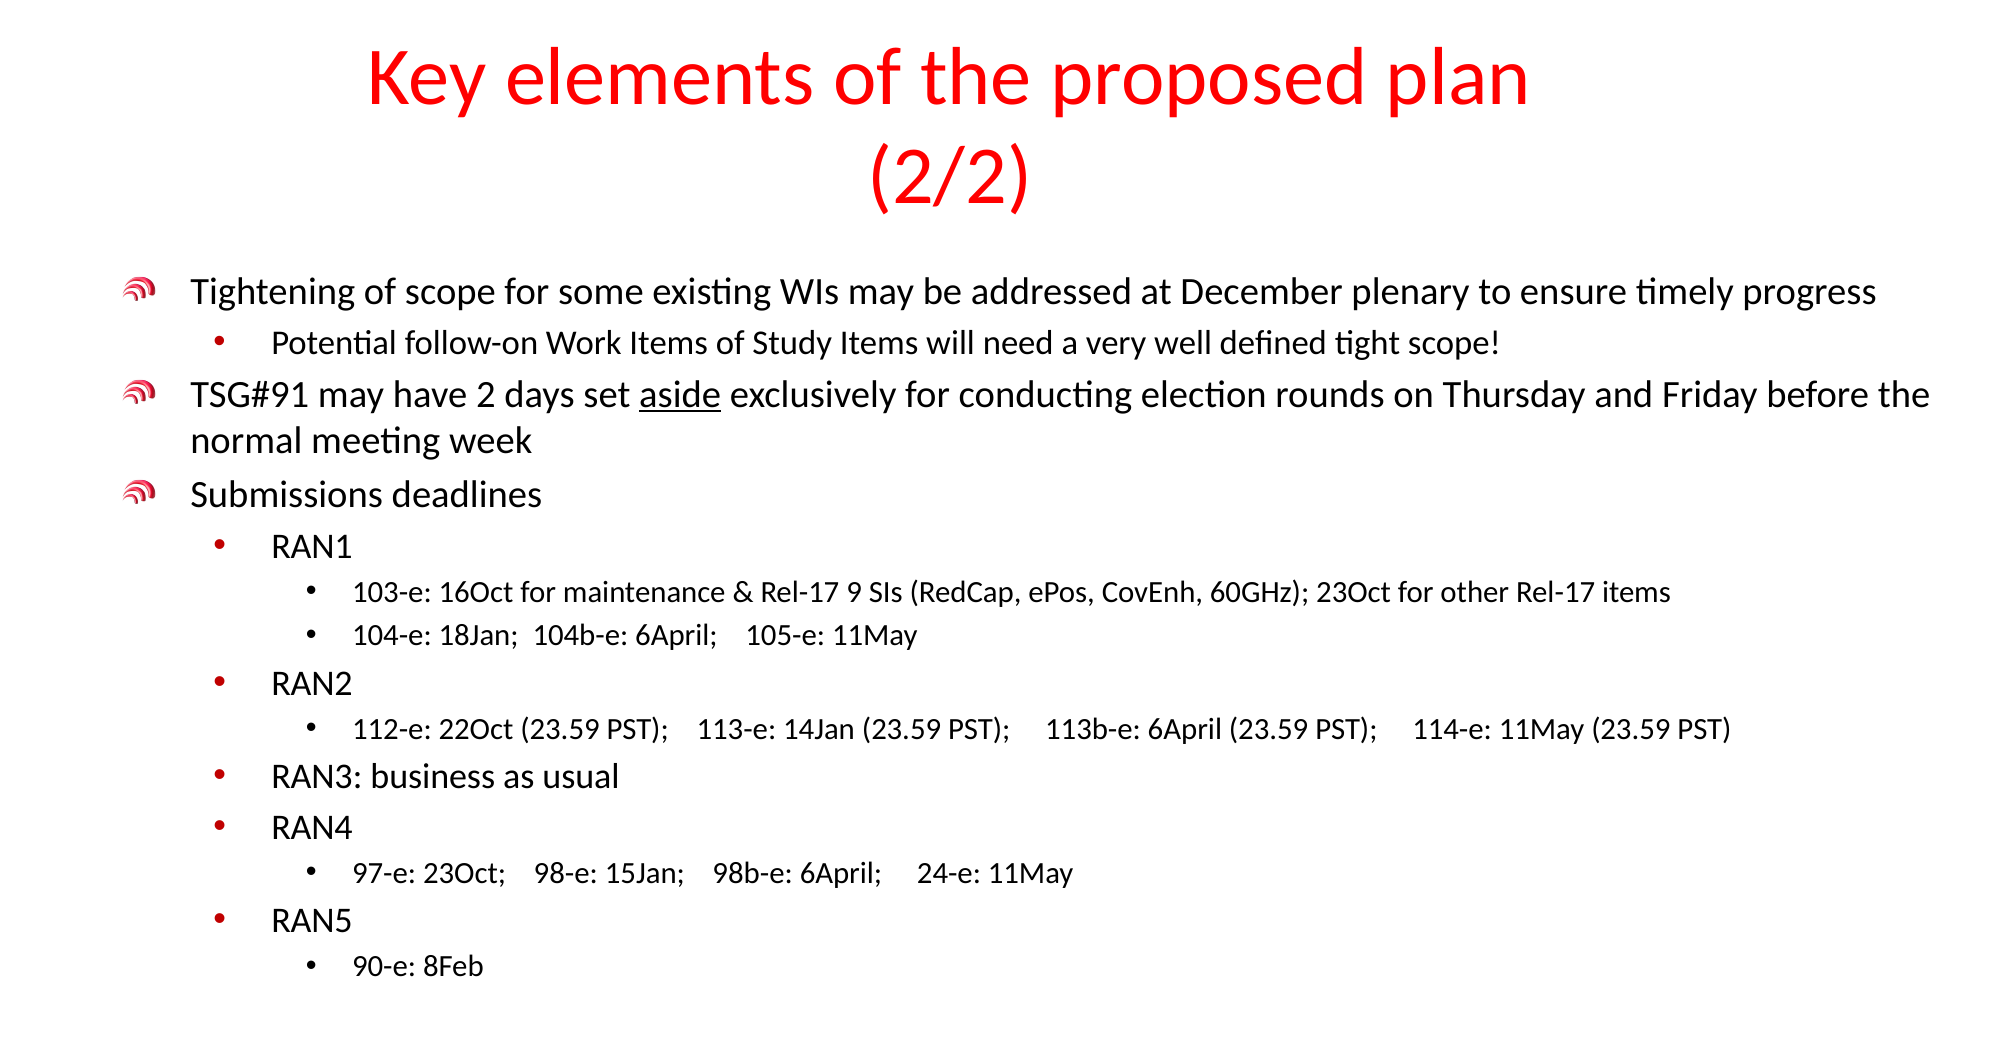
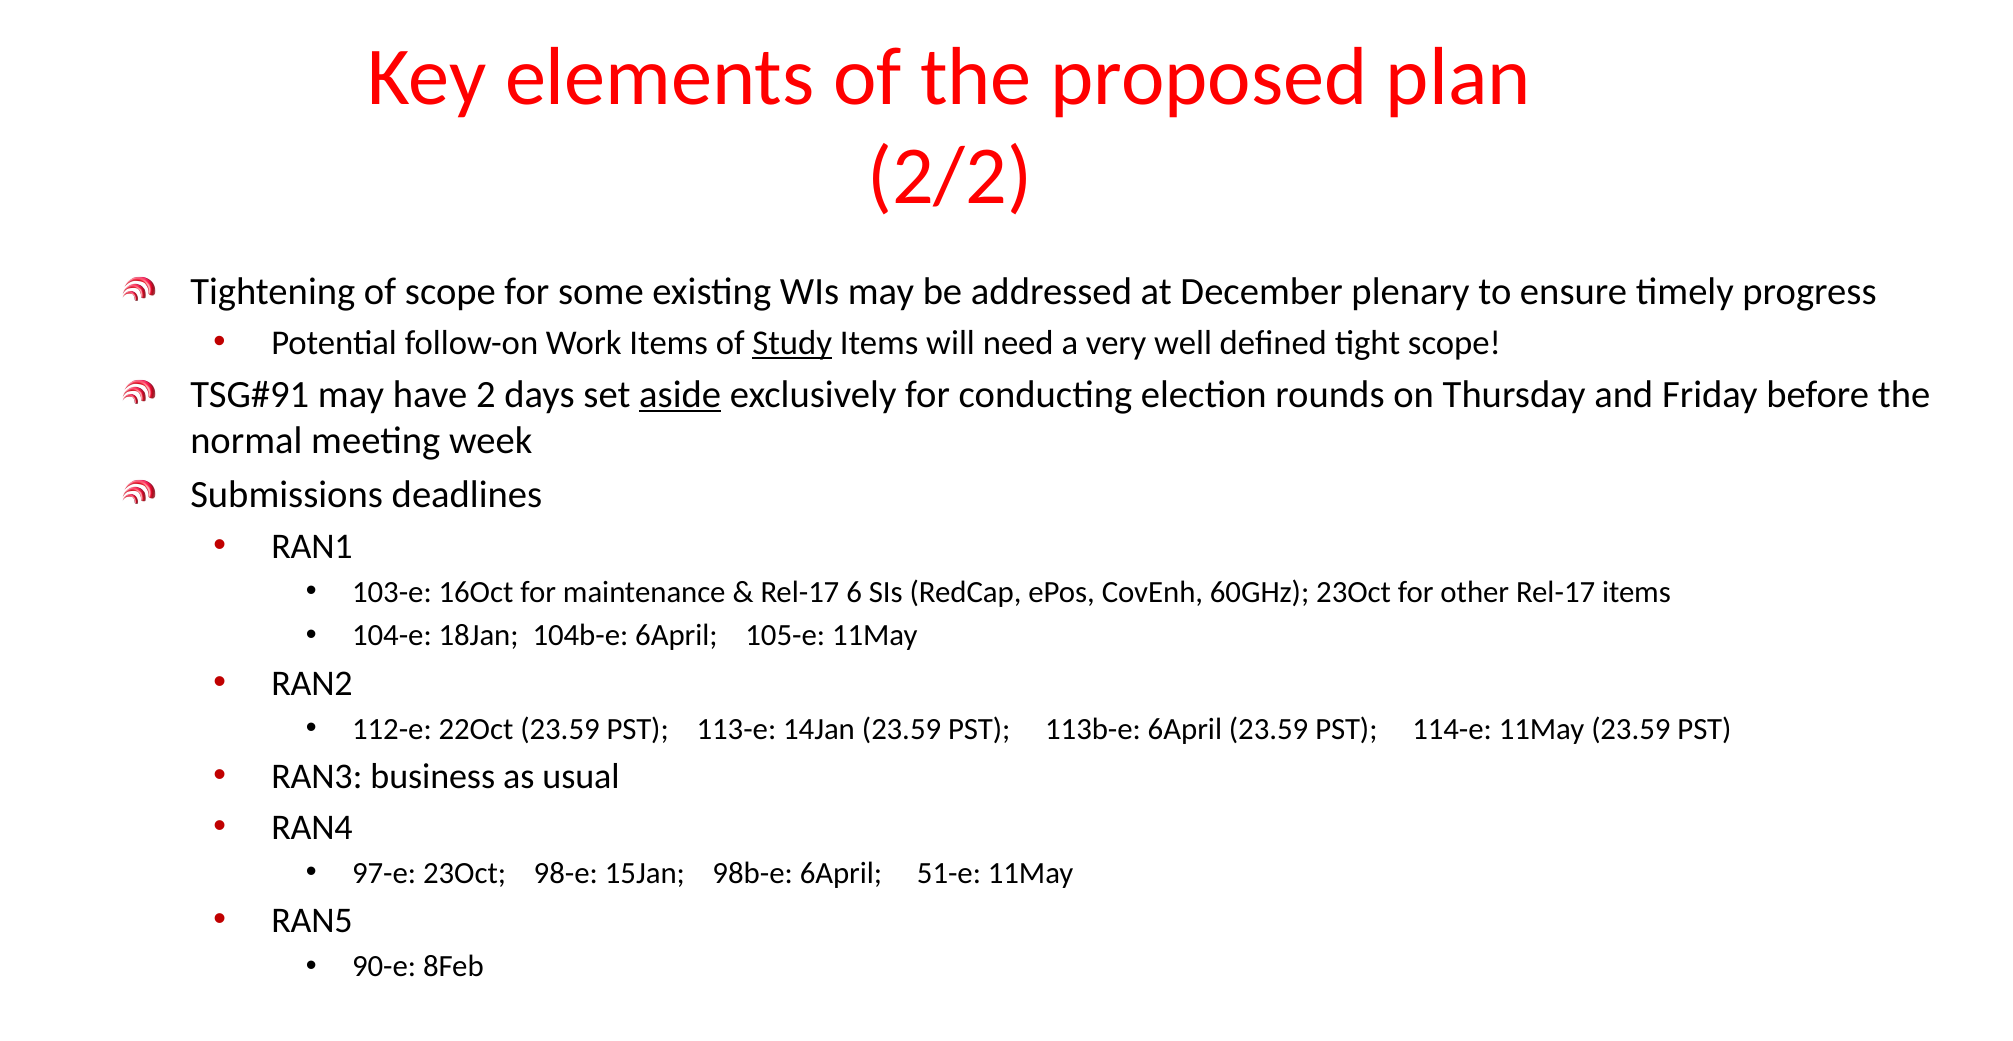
Study underline: none -> present (792, 343)
9: 9 -> 6 (854, 593)
24-e: 24-e -> 51-e (949, 873)
